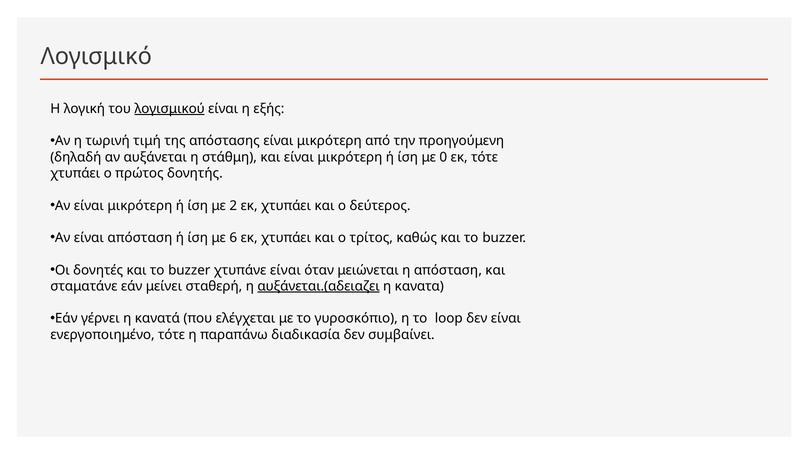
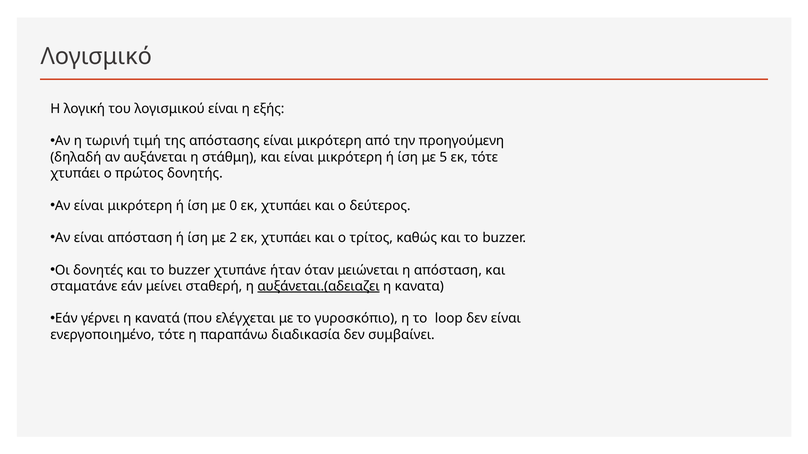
λογισμικού underline: present -> none (170, 109)
0: 0 -> 5 (443, 157)
2: 2 -> 0 (233, 206)
6: 6 -> 2 (233, 238)
χτυπάνε είναι: είναι -> ήταν (285, 270)
